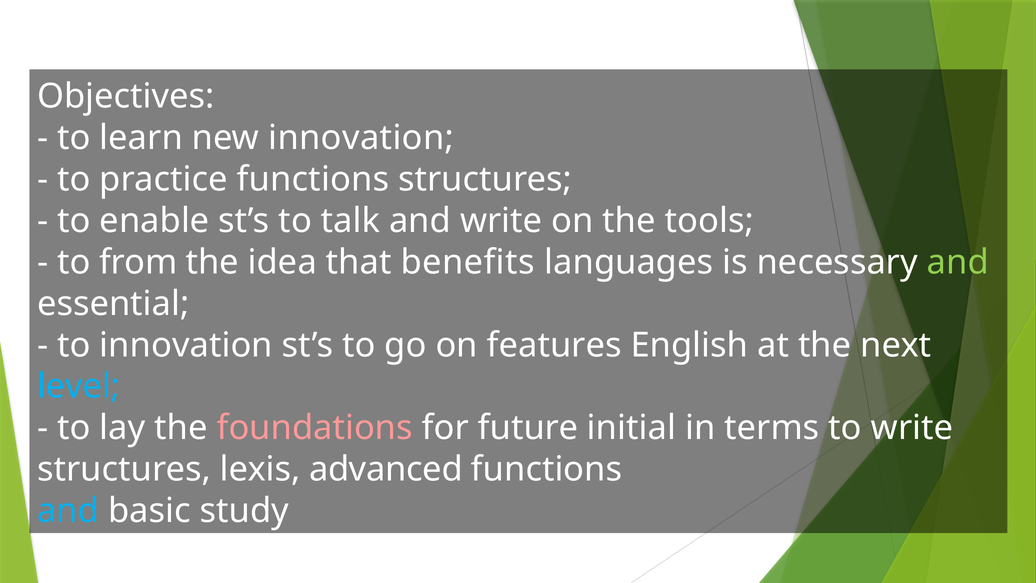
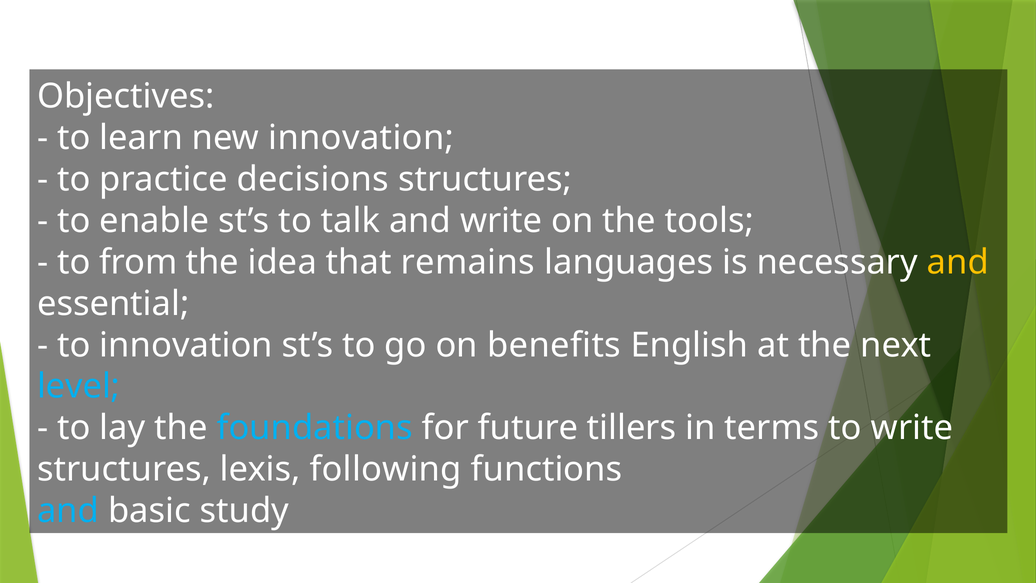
practice functions: functions -> decisions (313, 179)
benefits: benefits -> remains (468, 262)
and colour: light green -> yellow (958, 262)
features: features -> benefits (554, 345)
foundations colour: pink -> light blue (315, 428)
initial: initial -> tillers (632, 428)
advanced: advanced -> following (386, 469)
